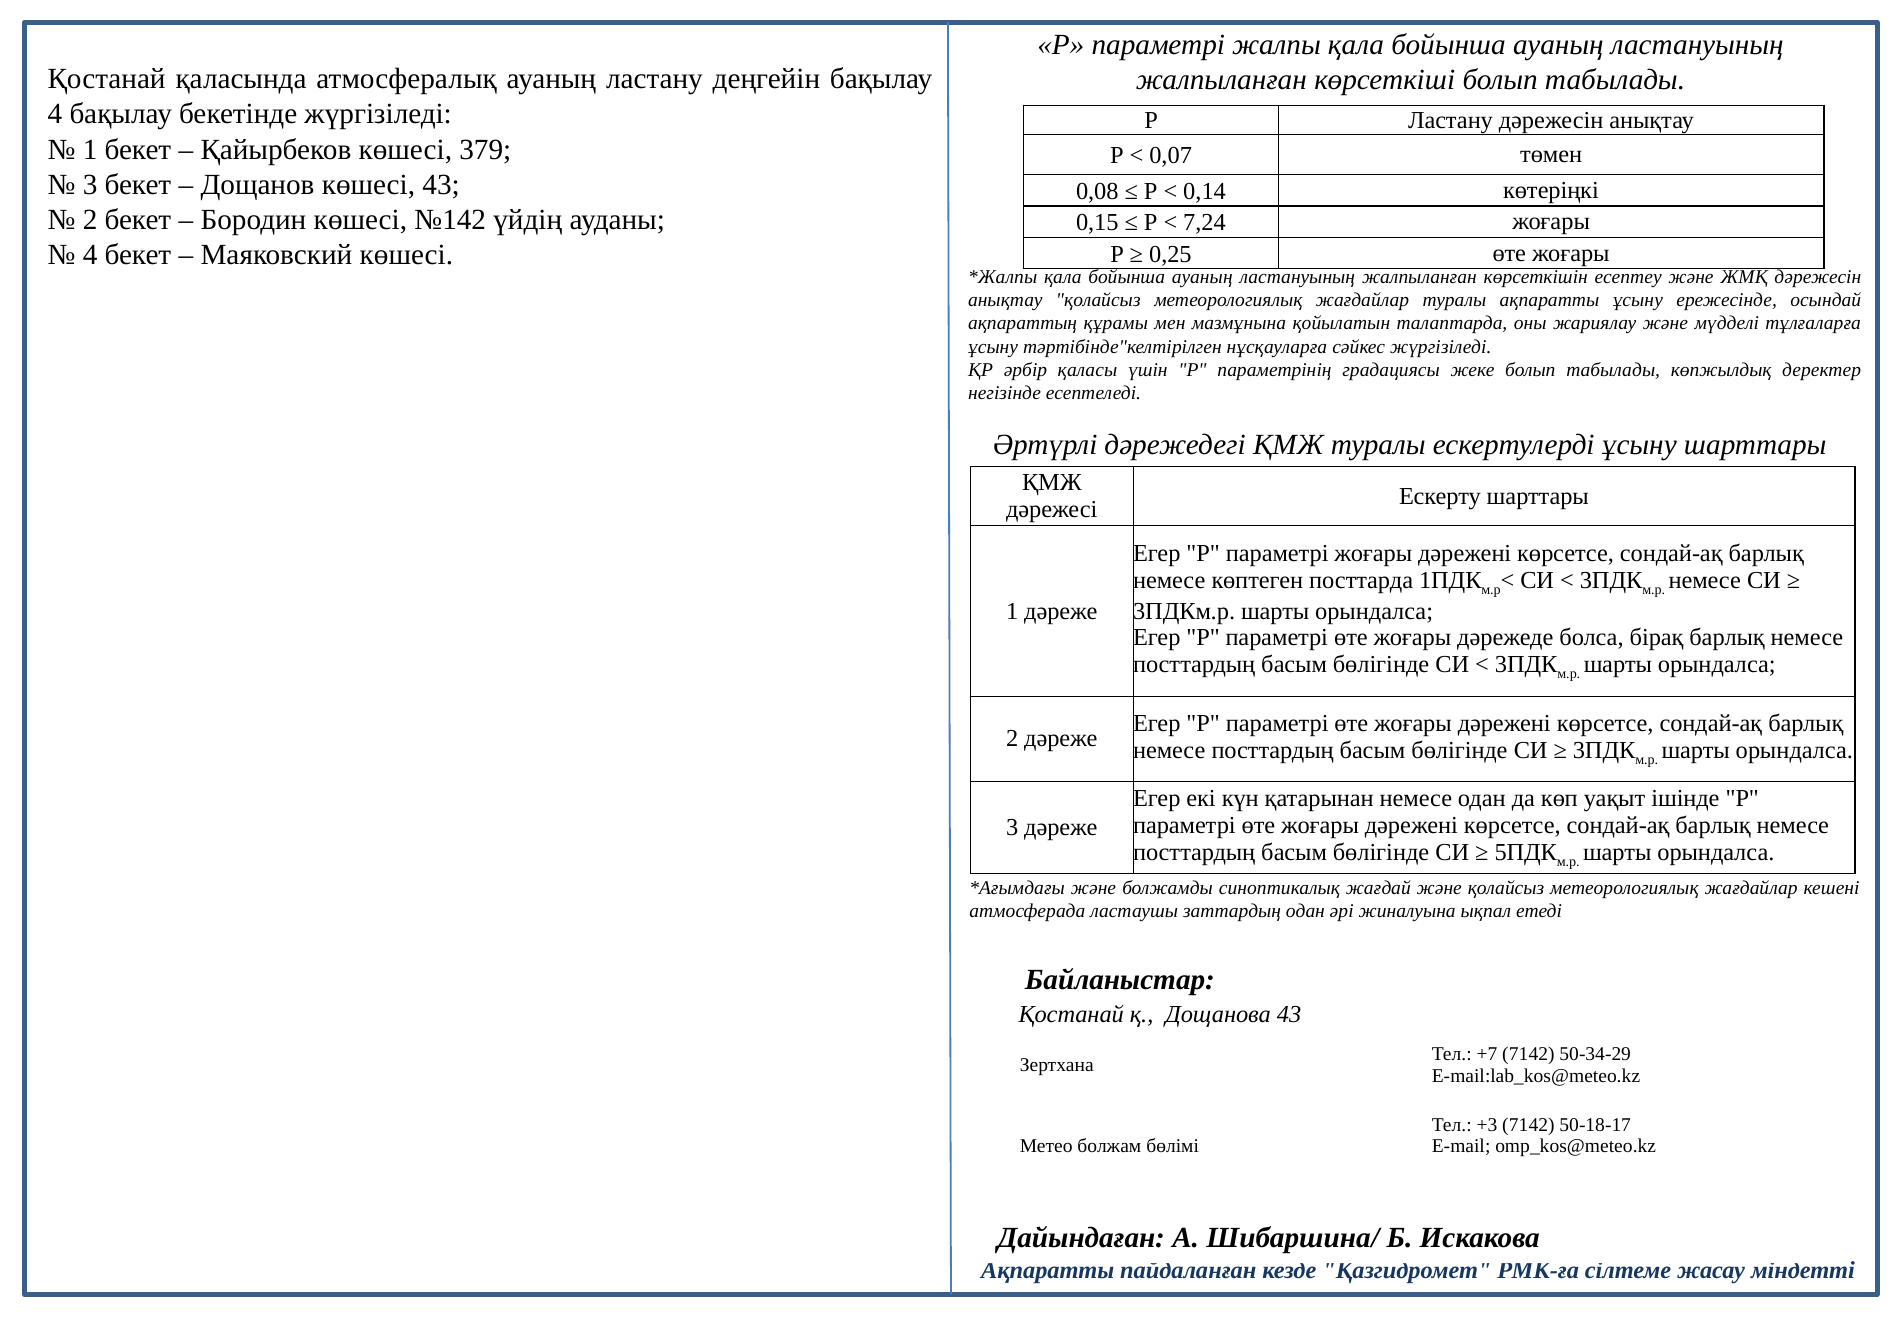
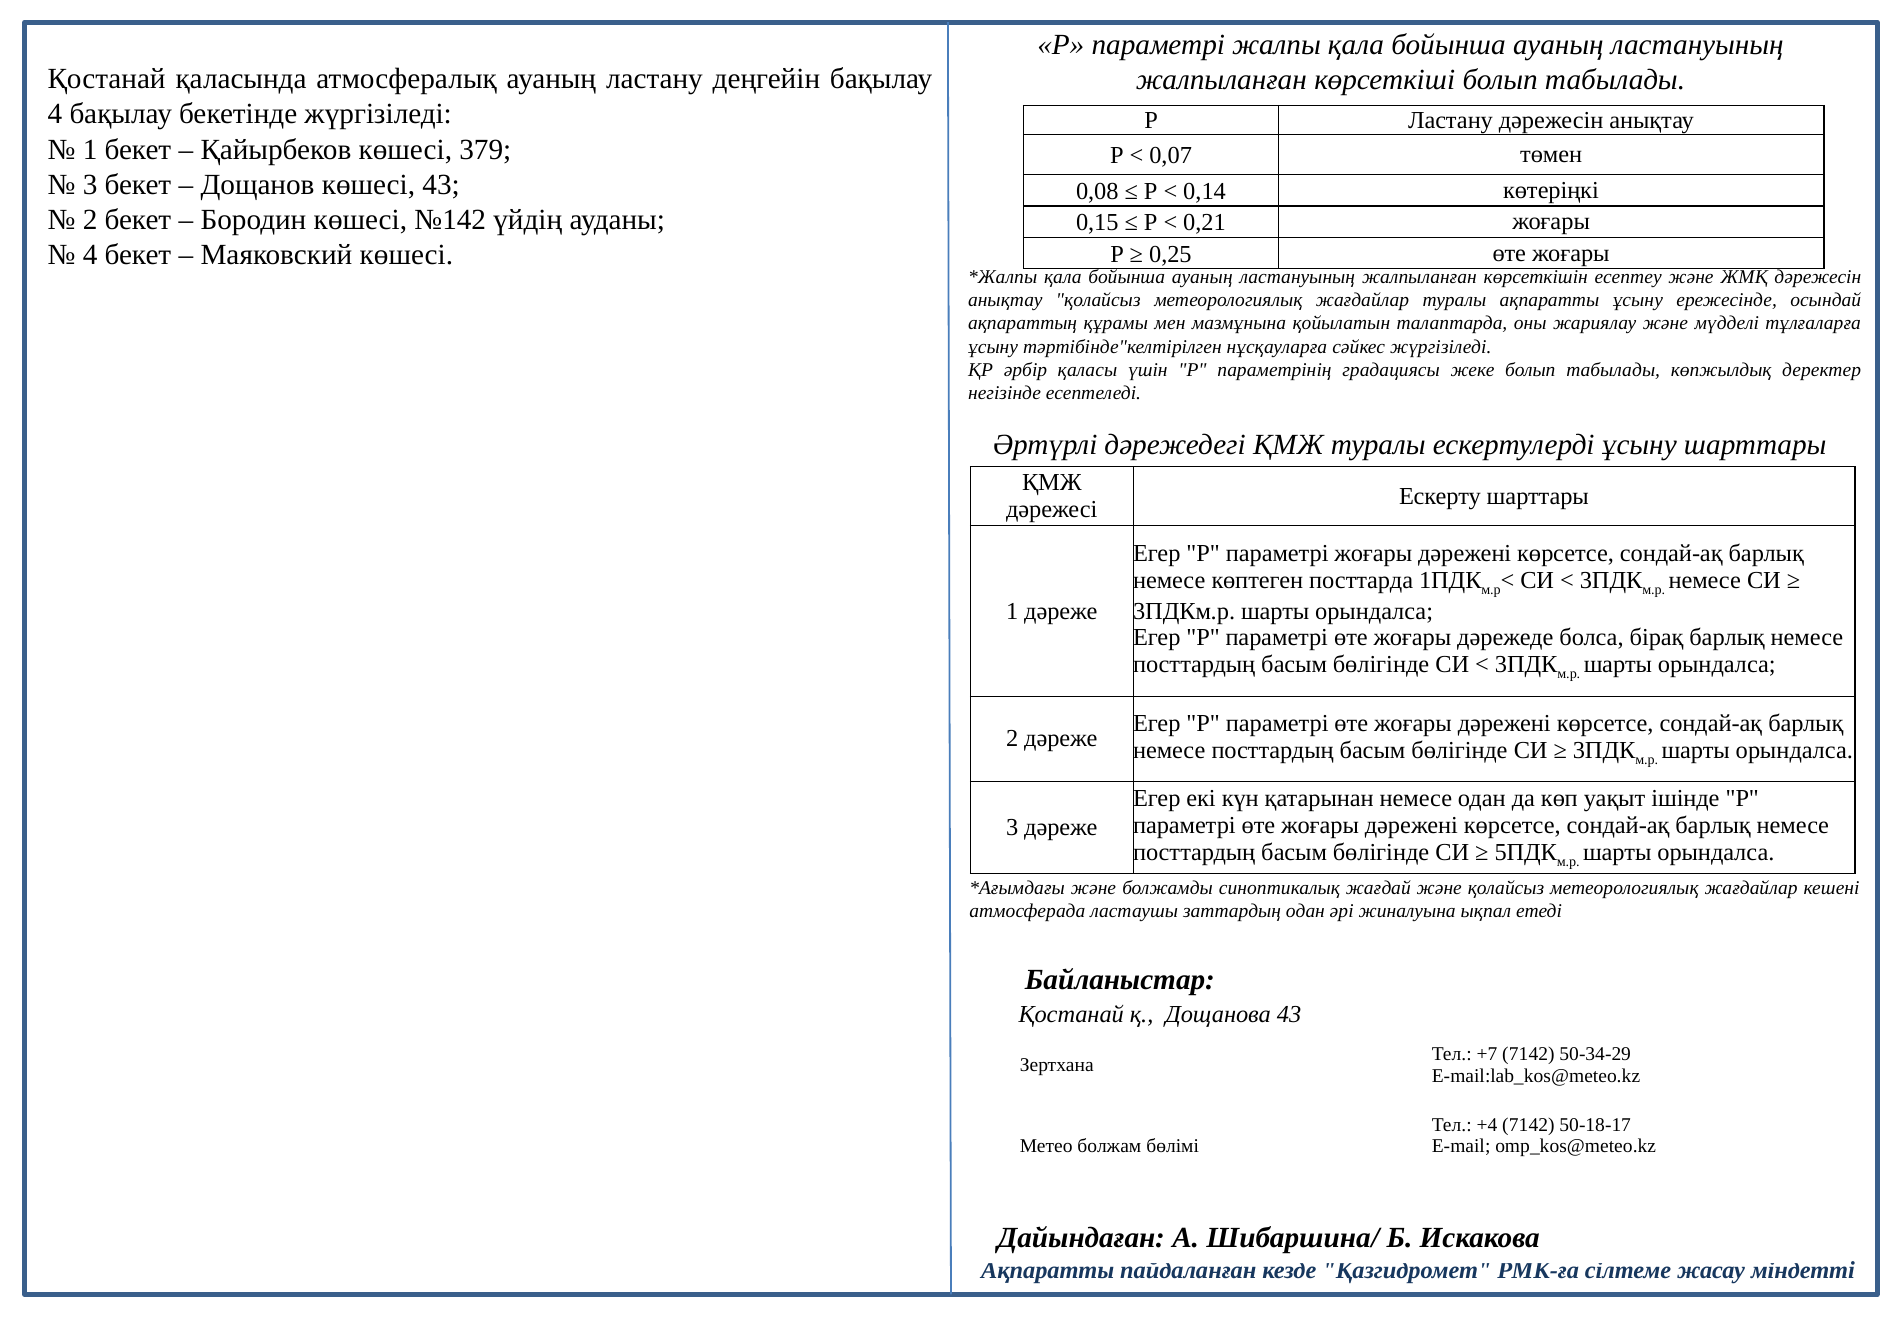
7,24: 7,24 -> 0,21 (1204, 223)
+3: +3 -> +4 (1487, 1125)
